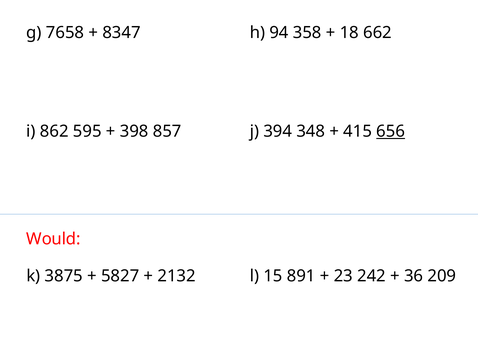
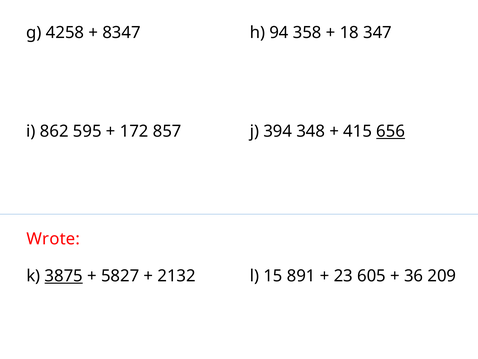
7658: 7658 -> 4258 (65, 32)
662: 662 -> 347 (378, 32)
398: 398 -> 172 (134, 131)
Would: Would -> Wrote (53, 239)
3875 underline: none -> present (64, 276)
242: 242 -> 605 (372, 276)
